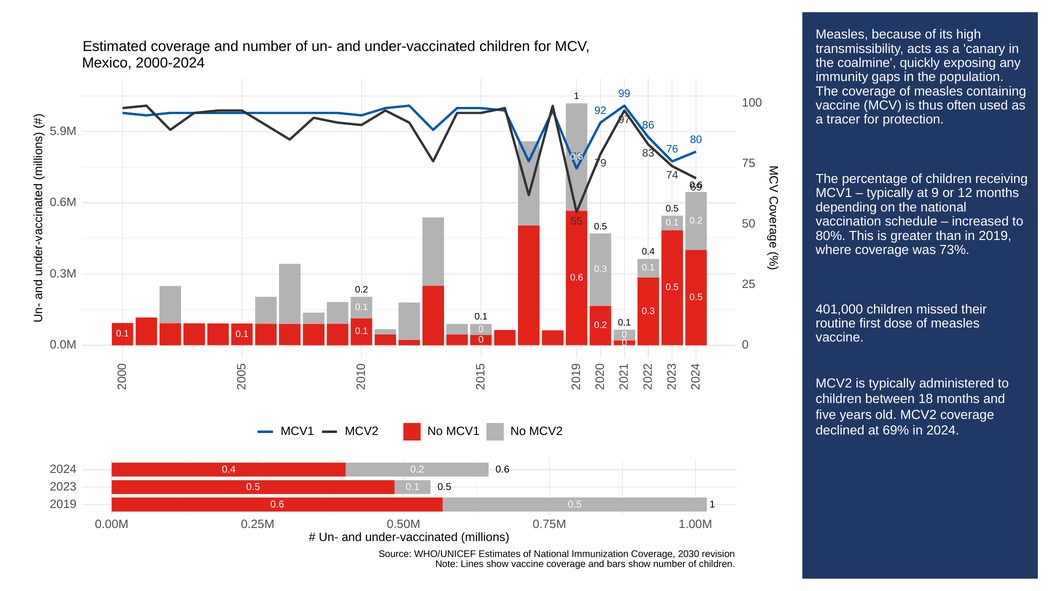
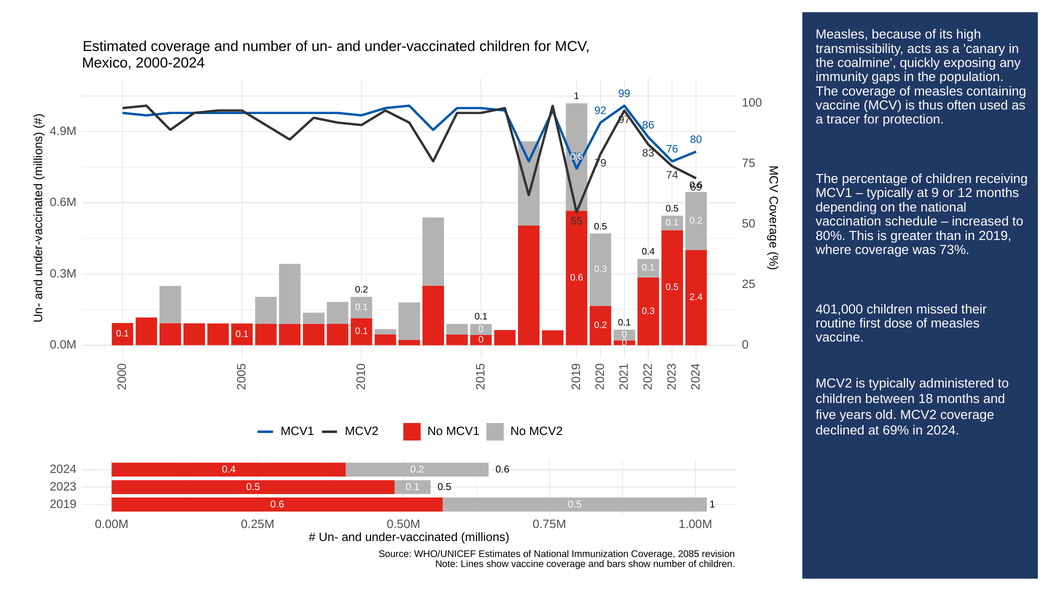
5.9M: 5.9M -> 4.9M (63, 131)
0.5: 0.5 -> 2.4 (696, 297)
2030: 2030 -> 2085 (689, 554)
